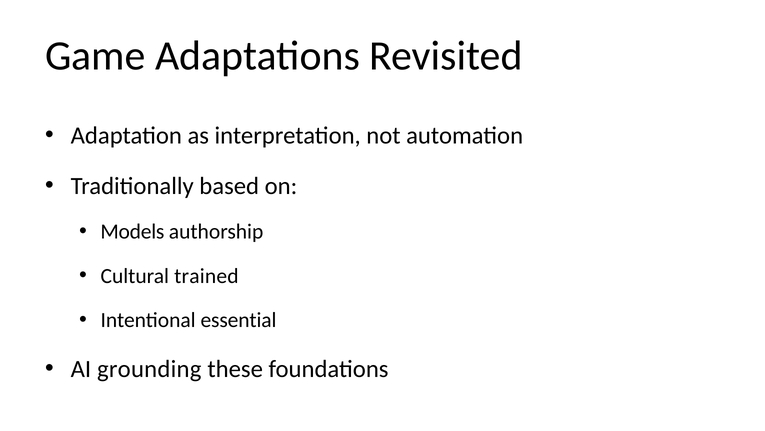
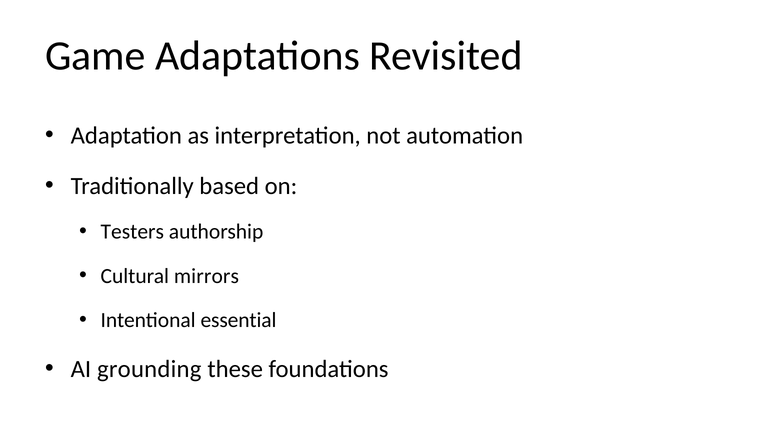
Models: Models -> Testers (132, 231)
trained: trained -> mirrors (206, 276)
